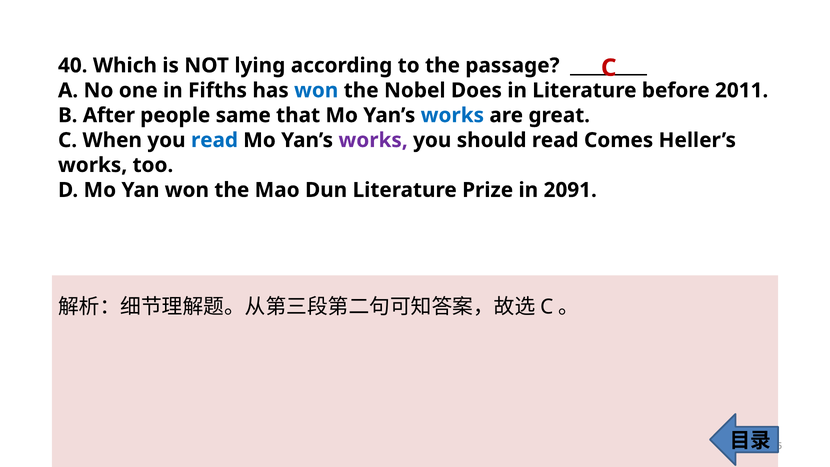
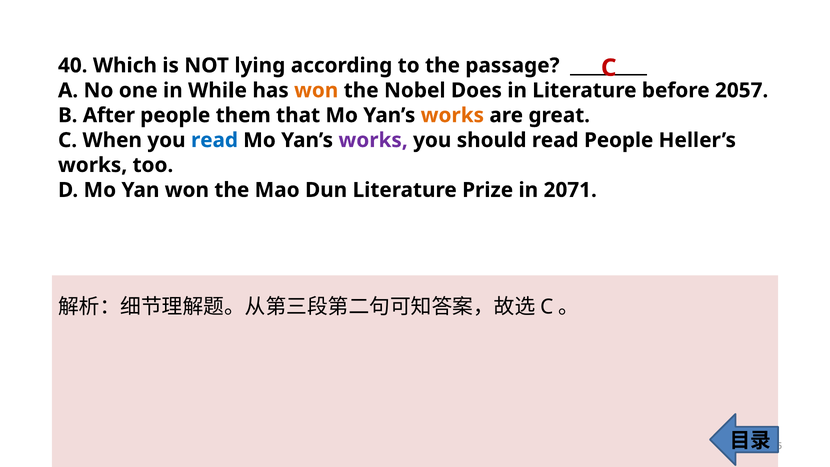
Fifths: Fifths -> While (218, 90)
won colour: blue -> orange (316, 90)
2011: 2011 -> 2057 (742, 90)
same: same -> them (243, 115)
works colour: blue -> orange (452, 115)
read Comes: Comes -> People (619, 140)
2091: 2091 -> 2071 (570, 190)
